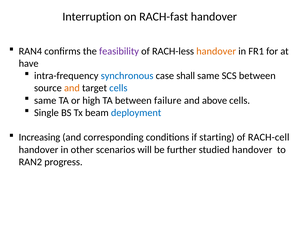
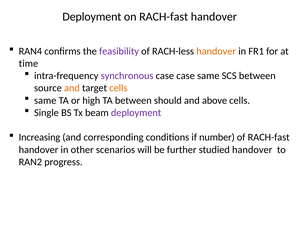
Interruption: Interruption -> Deployment (92, 17)
have: have -> time (28, 63)
synchronous colour: blue -> purple (127, 76)
case shall: shall -> case (186, 76)
cells colour: blue -> orange (118, 88)
failure: failure -> should (168, 100)
deployment colour: blue -> purple (136, 113)
starting: starting -> number (217, 137)
of RACH-cell: RACH-cell -> RACH-fast (269, 137)
